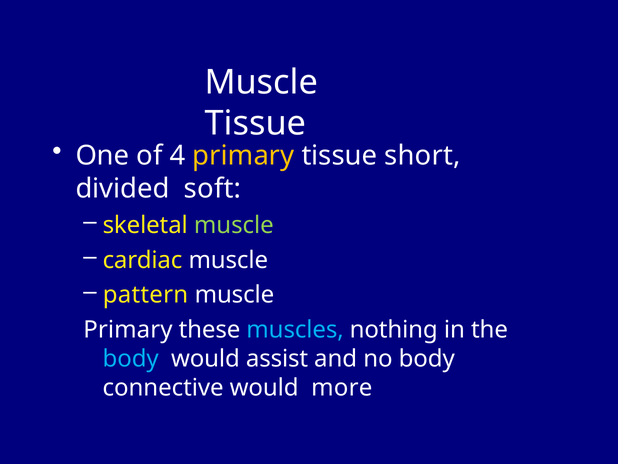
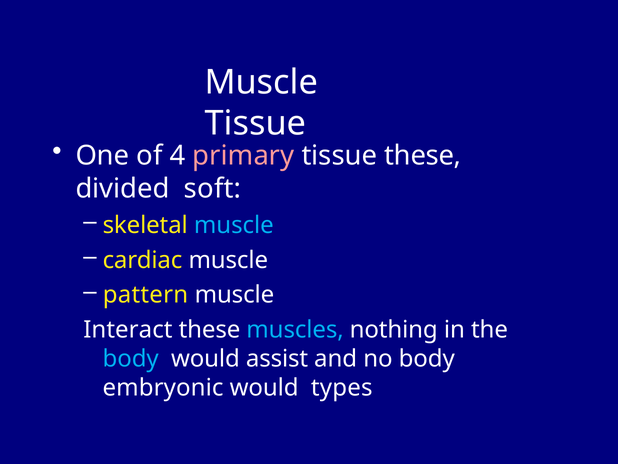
primary colour: yellow -> pink (243, 155)
tissue short: short -> these (423, 155)
muscle colour: light green -> light blue (234, 225)
Primary: Primary -> Interact (128, 330)
connective: connective -> embryonic (163, 387)
more: more -> types (342, 387)
